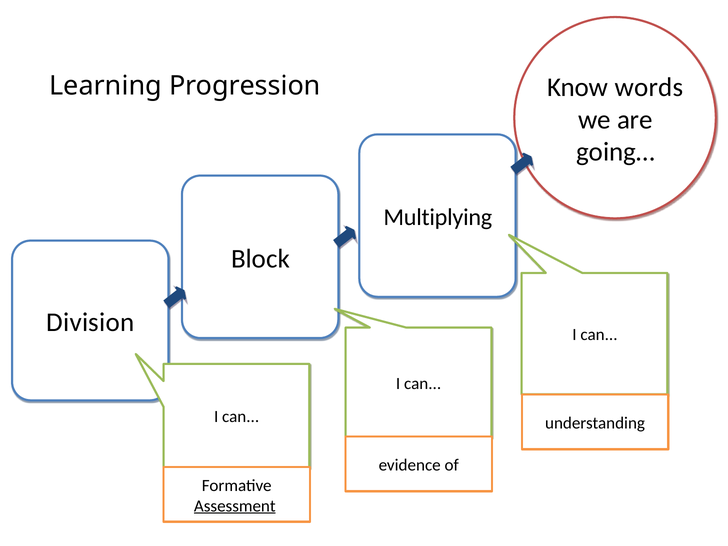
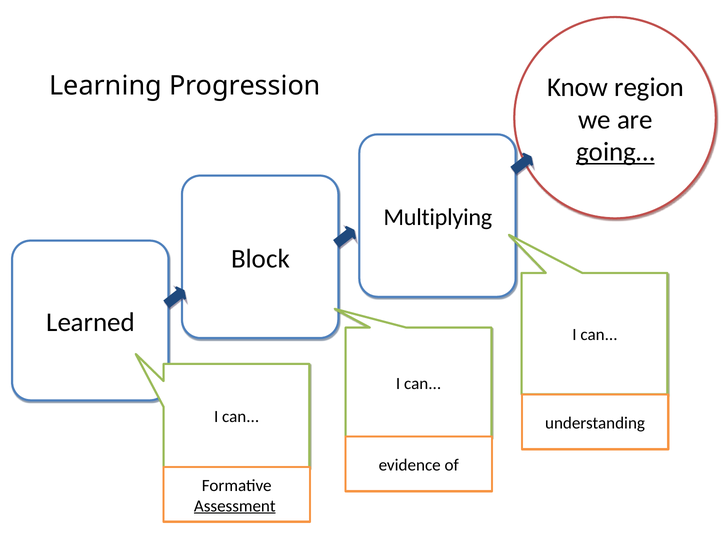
words: words -> region (649, 87)
going… underline: none -> present (615, 152)
Division: Division -> Learned (91, 322)
